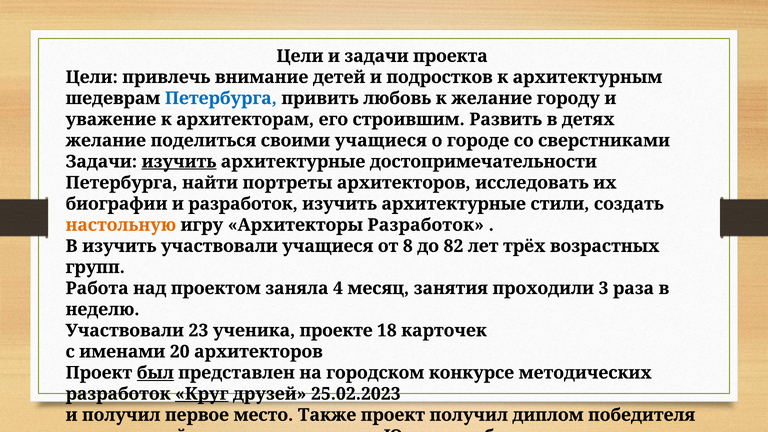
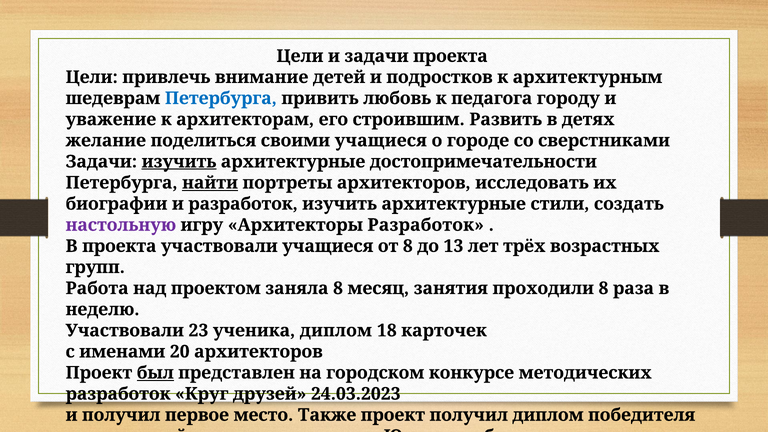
к желание: желание -> педагога (492, 98)
найти underline: none -> present (210, 183)
настольную colour: orange -> purple (121, 225)
В изучить: изучить -> проекта (119, 246)
82: 82 -> 13 (453, 246)
заняла 4: 4 -> 8 (338, 288)
проходили 3: 3 -> 8 (603, 288)
ученика проекте: проекте -> диплом (336, 331)
Круг underline: present -> none (202, 394)
25.02.2023: 25.02.2023 -> 24.03.2023 (356, 394)
